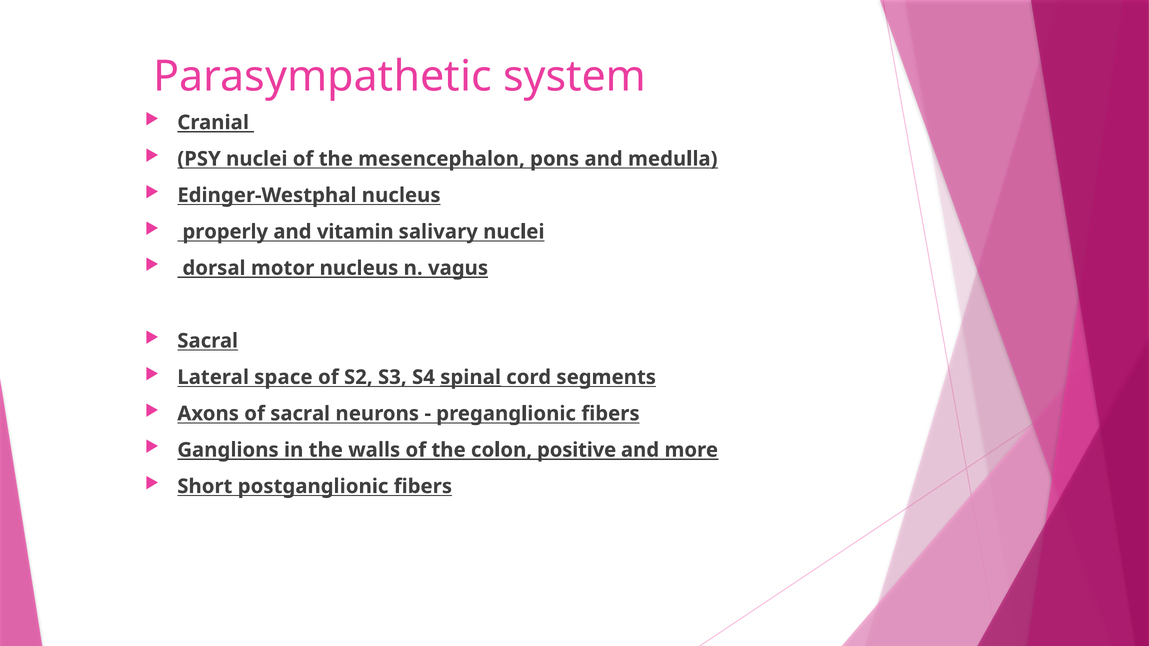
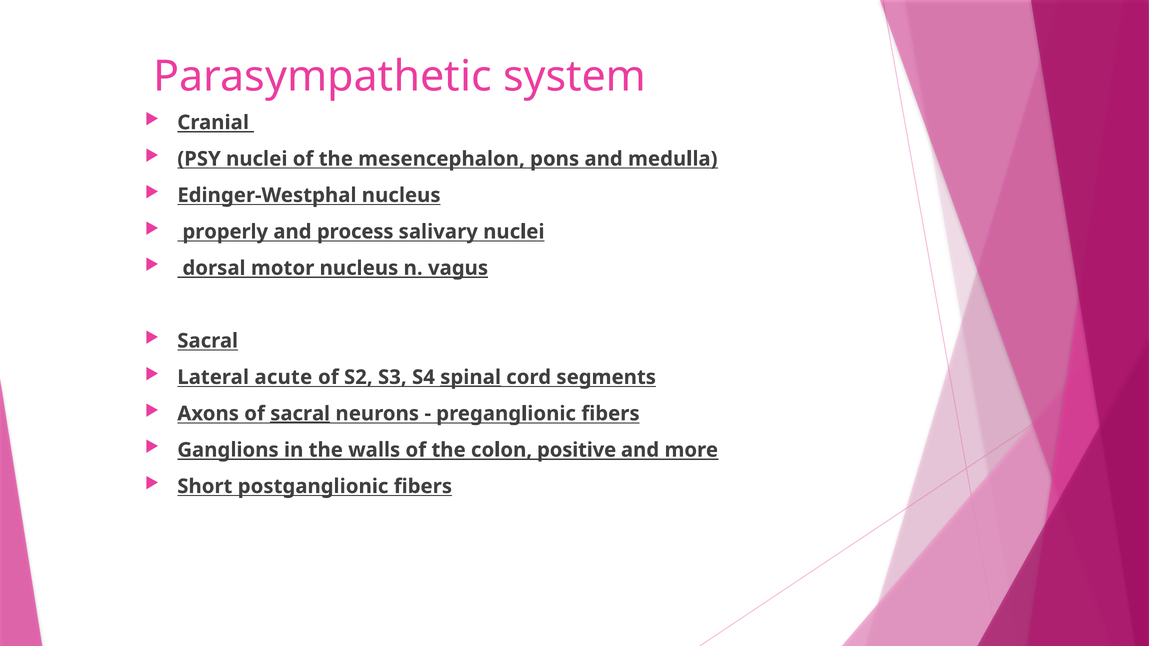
vitamin: vitamin -> process (355, 232)
space: space -> acute (283, 377)
sacral underline: none -> present (300, 414)
